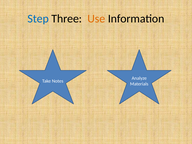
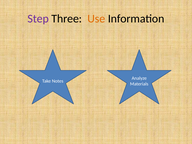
Step colour: blue -> purple (38, 19)
